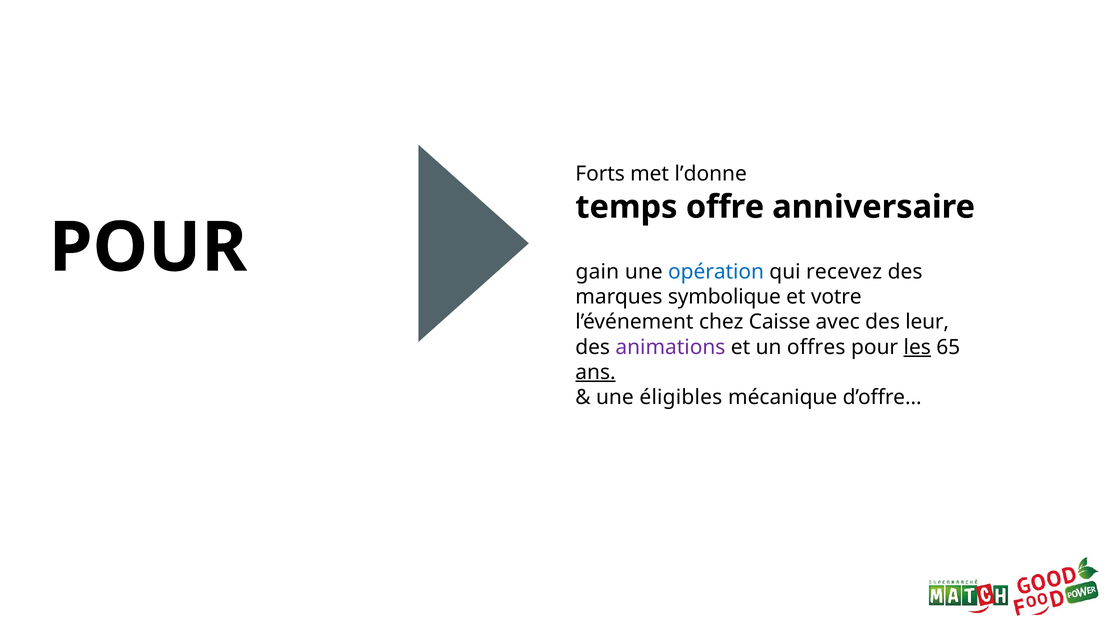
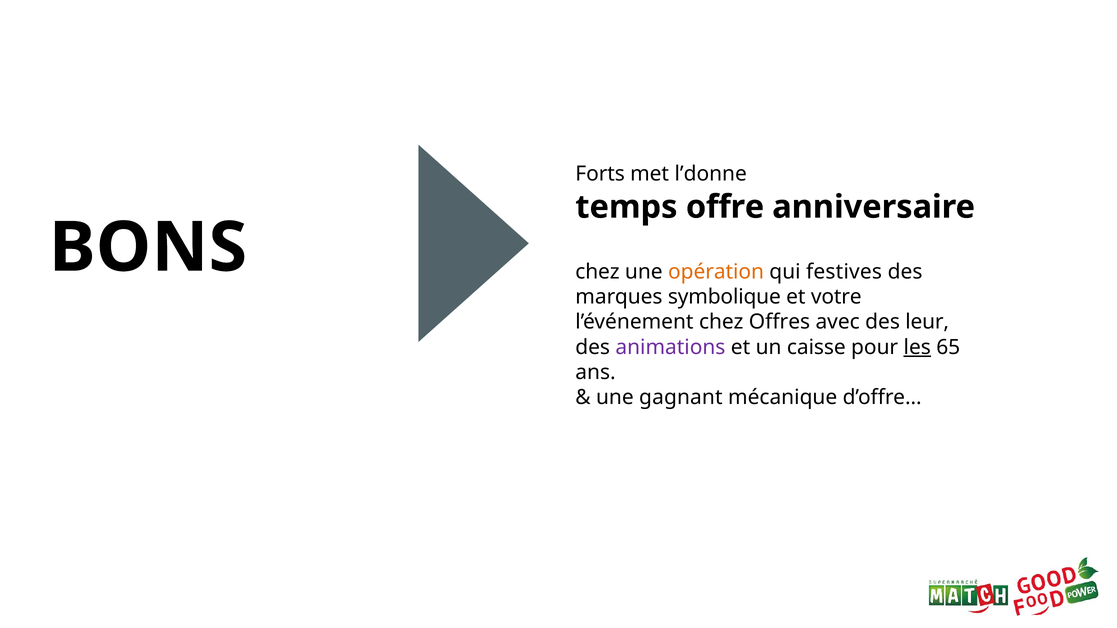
POUR: POUR -> BONS (148, 248)
gain: gain -> chez (598, 272)
opération colour: blue -> orange (716, 272)
recevez: recevez -> festives (844, 272)
Caisse: Caisse -> Offres (779, 322)
offres: offres -> caisse (816, 347)
ans underline: present -> none (595, 372)
éligibles: éligibles -> gagnant (681, 398)
